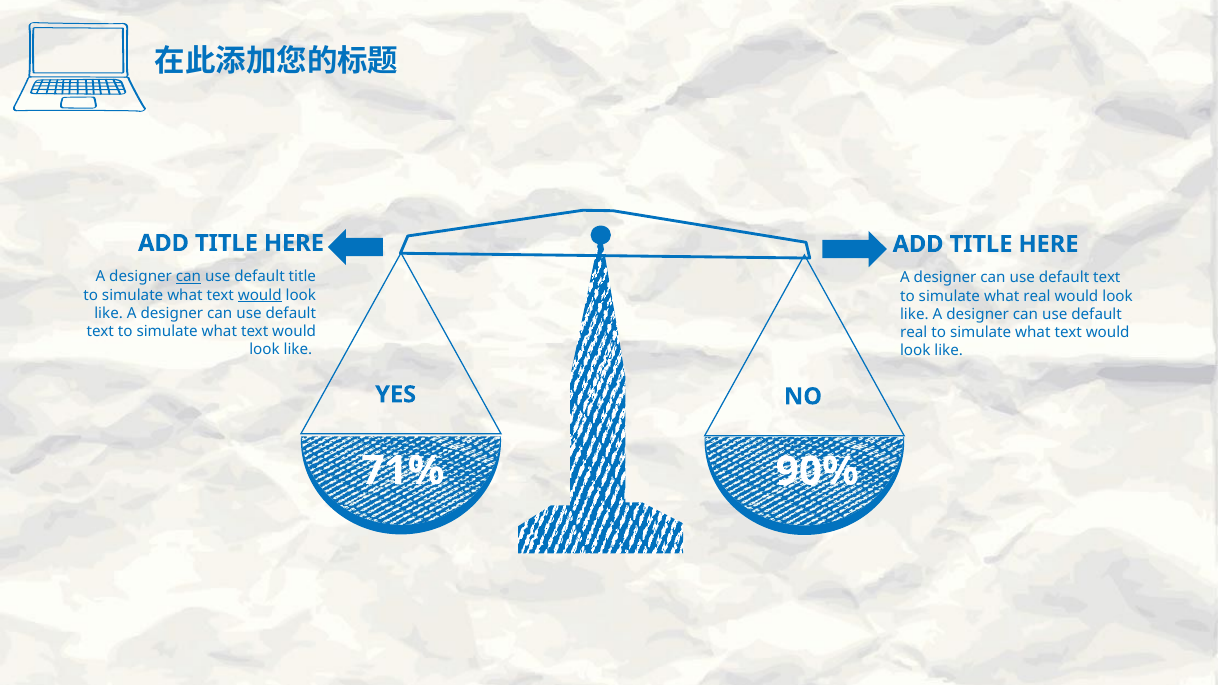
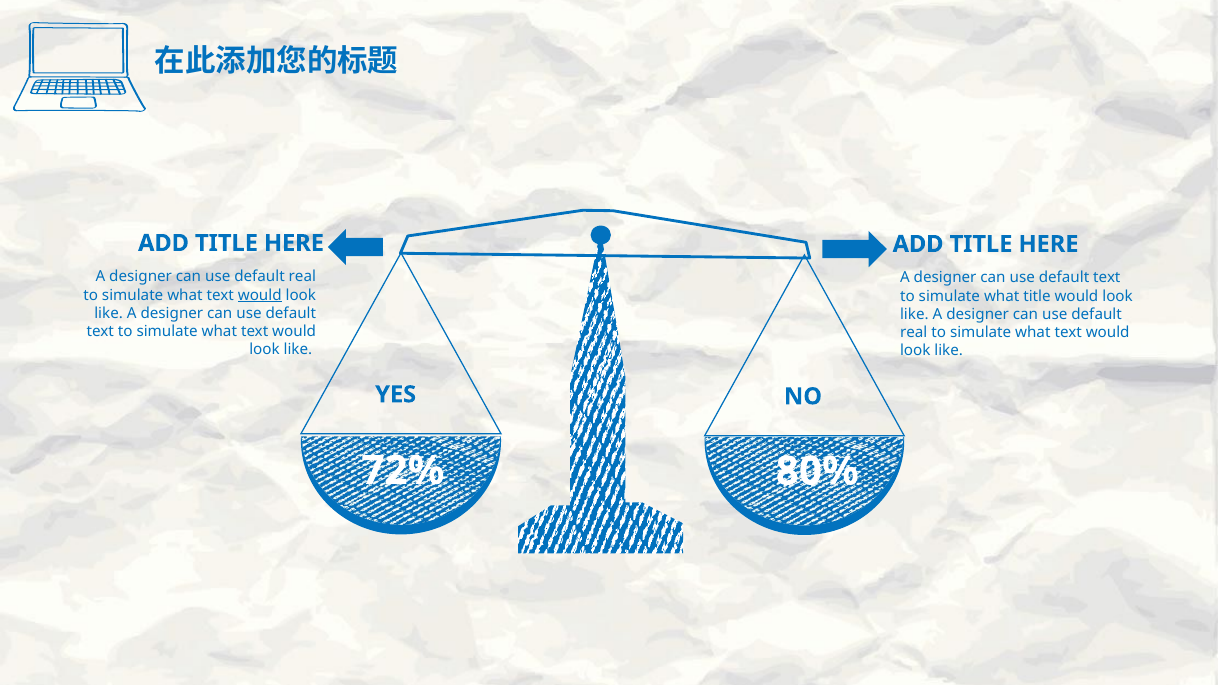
can underline: present -> none (189, 277)
title: title -> real (302, 277)
what real: real -> title (1037, 296)
71%: 71% -> 72% (403, 471)
90%: 90% -> 80% (817, 471)
